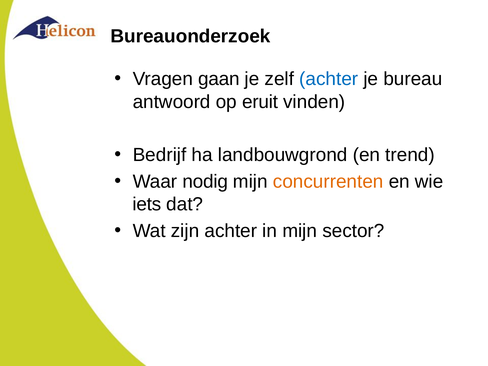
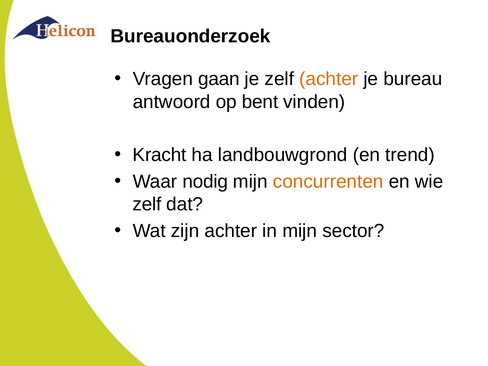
achter colour: blue -> orange (329, 79)
eruit: eruit -> bent (260, 102)
Bedrijf: Bedrijf -> Kracht (160, 155)
iets: iets -> zelf (147, 204)
